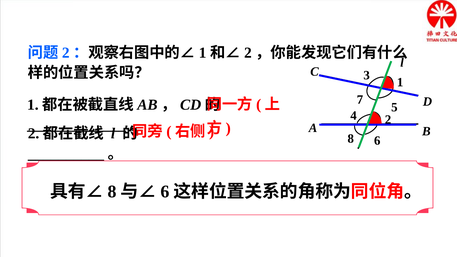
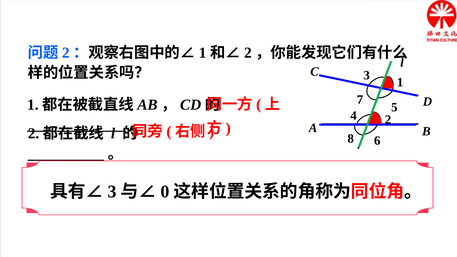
8: 8 -> 3 (112, 192)
6: 6 -> 0 (165, 192)
